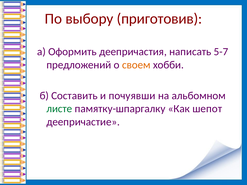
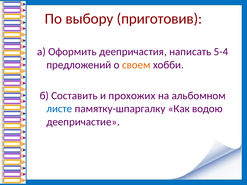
5-7: 5-7 -> 5-4 (221, 52)
почуявши: почуявши -> прохожих (132, 96)
листе colour: green -> blue (59, 109)
шепот: шепот -> водою (207, 109)
